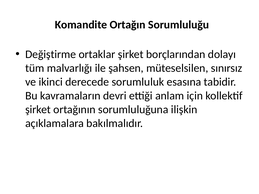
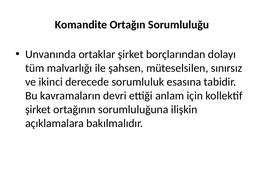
Değiştirme: Değiştirme -> Unvanında (51, 54)
